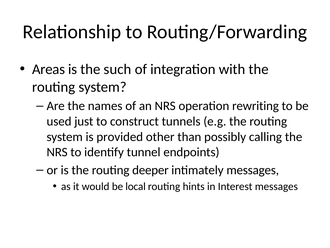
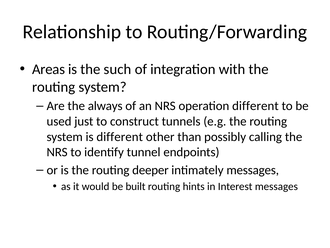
names: names -> always (105, 106)
operation rewriting: rewriting -> different (255, 106)
is provided: provided -> different (120, 137)
local: local -> built (136, 186)
